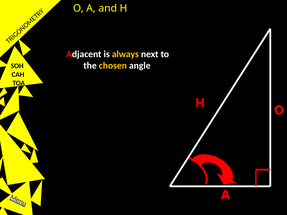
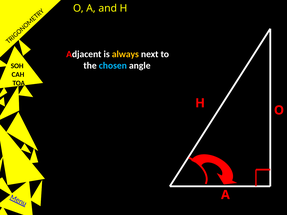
chosen colour: yellow -> light blue (113, 66)
